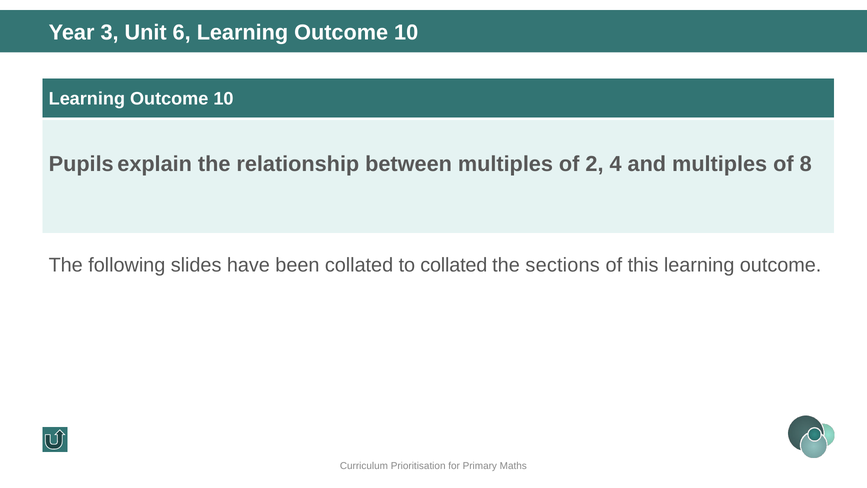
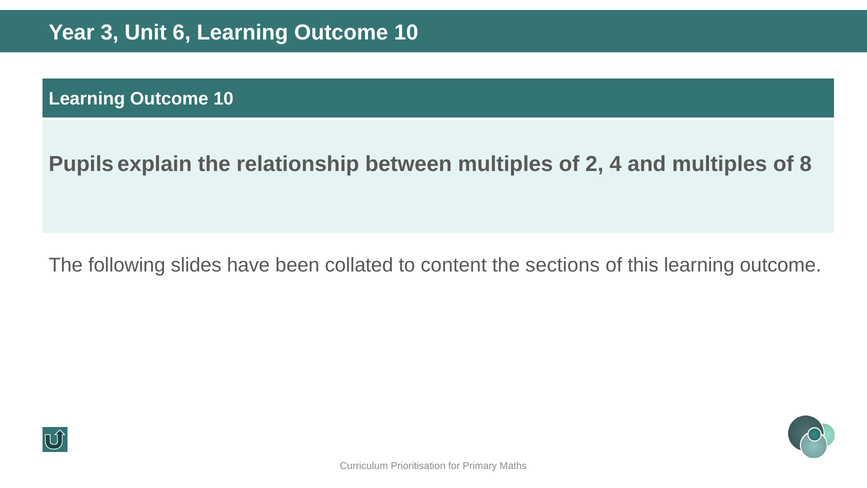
to collated: collated -> content (454, 265)
